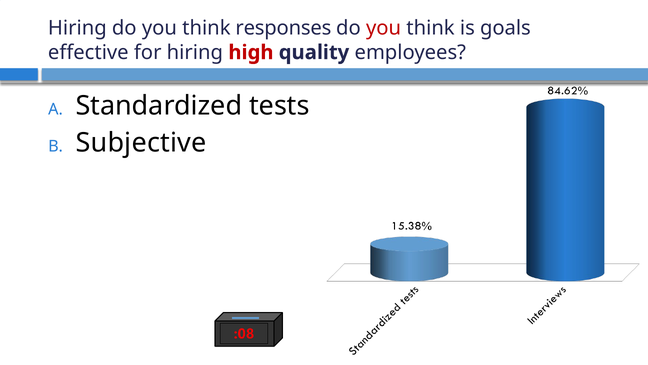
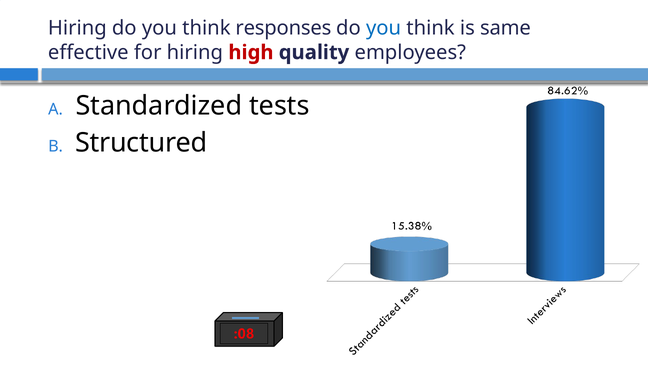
you colour: red -> blue (384, 28)
goals: goals -> same (505, 28)
Subjective: Subjective -> Structured (141, 143)
